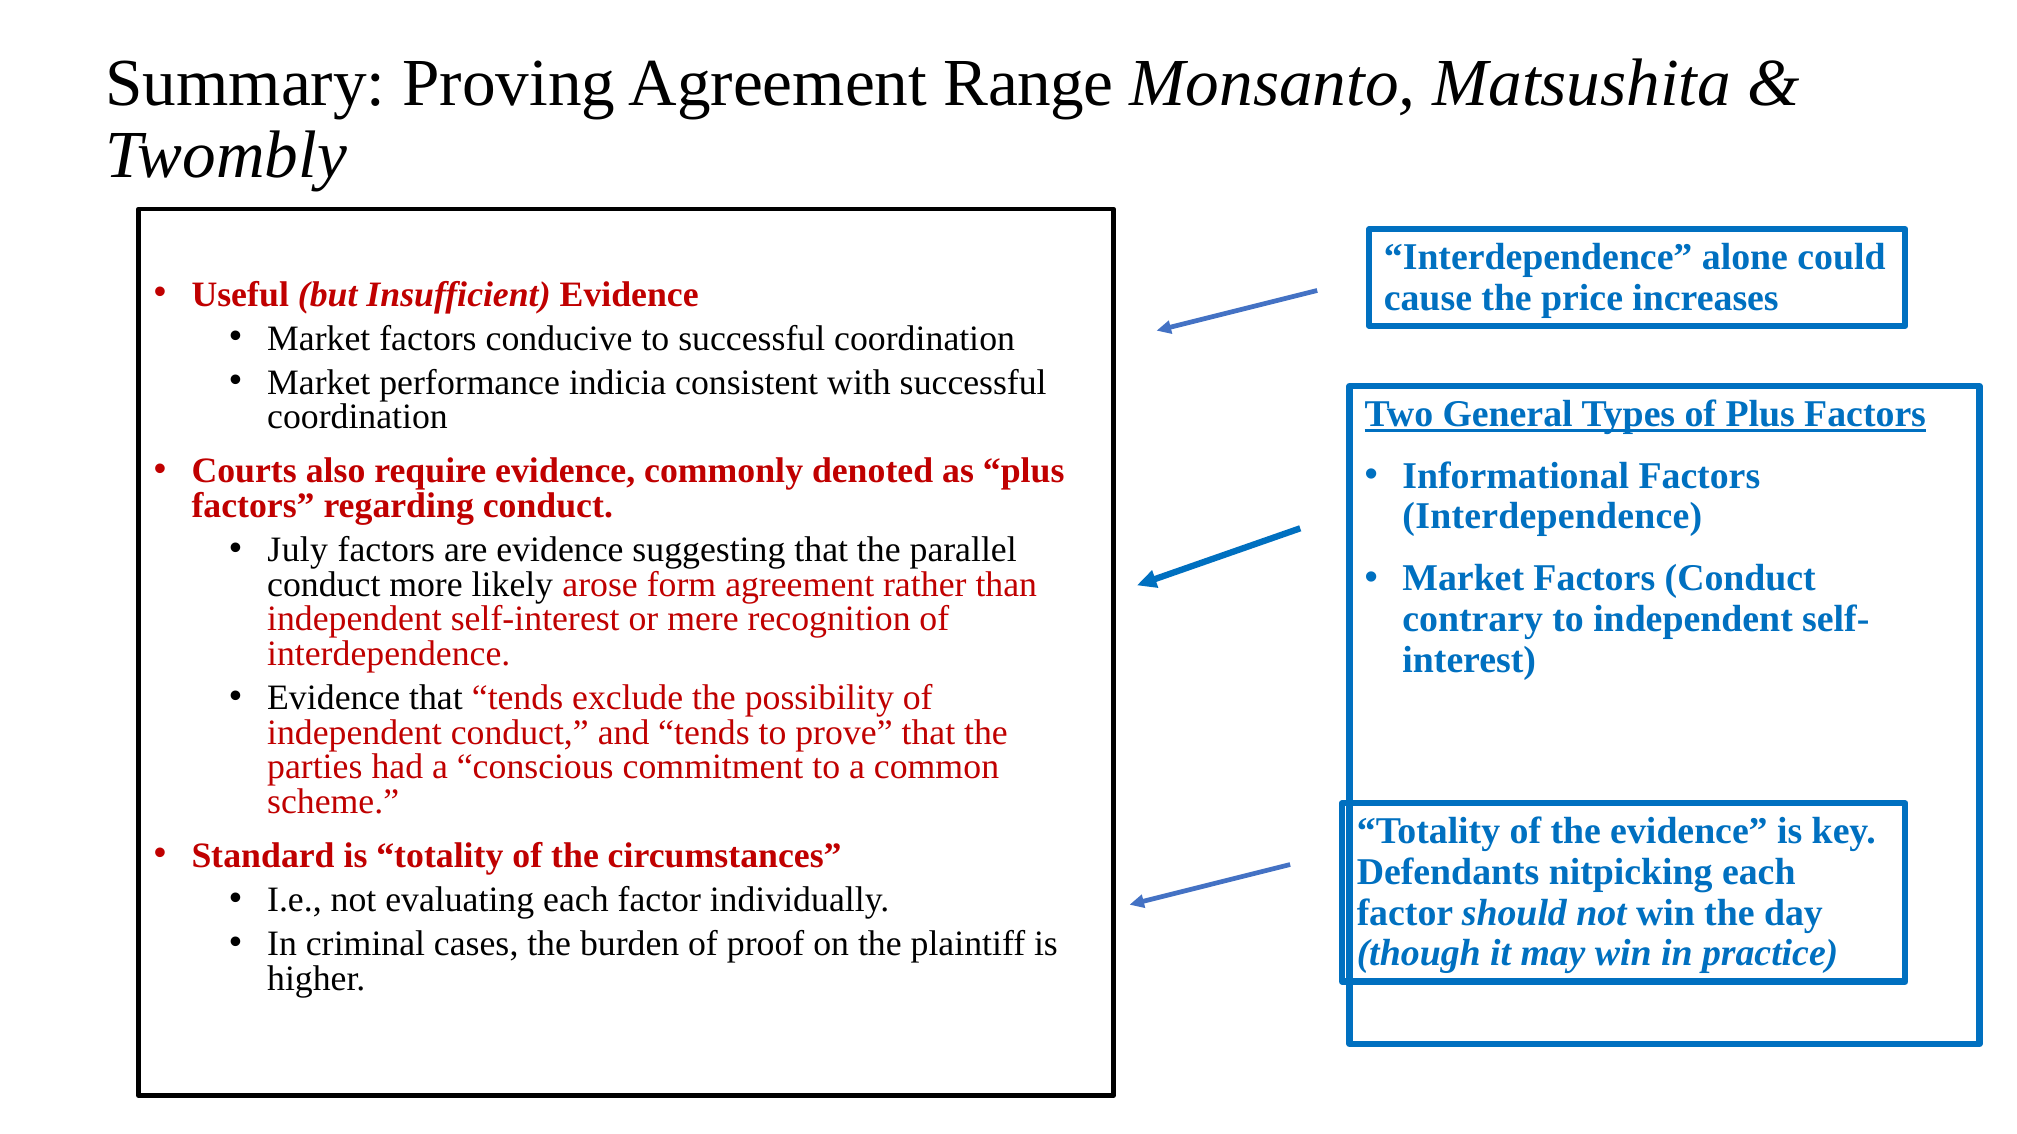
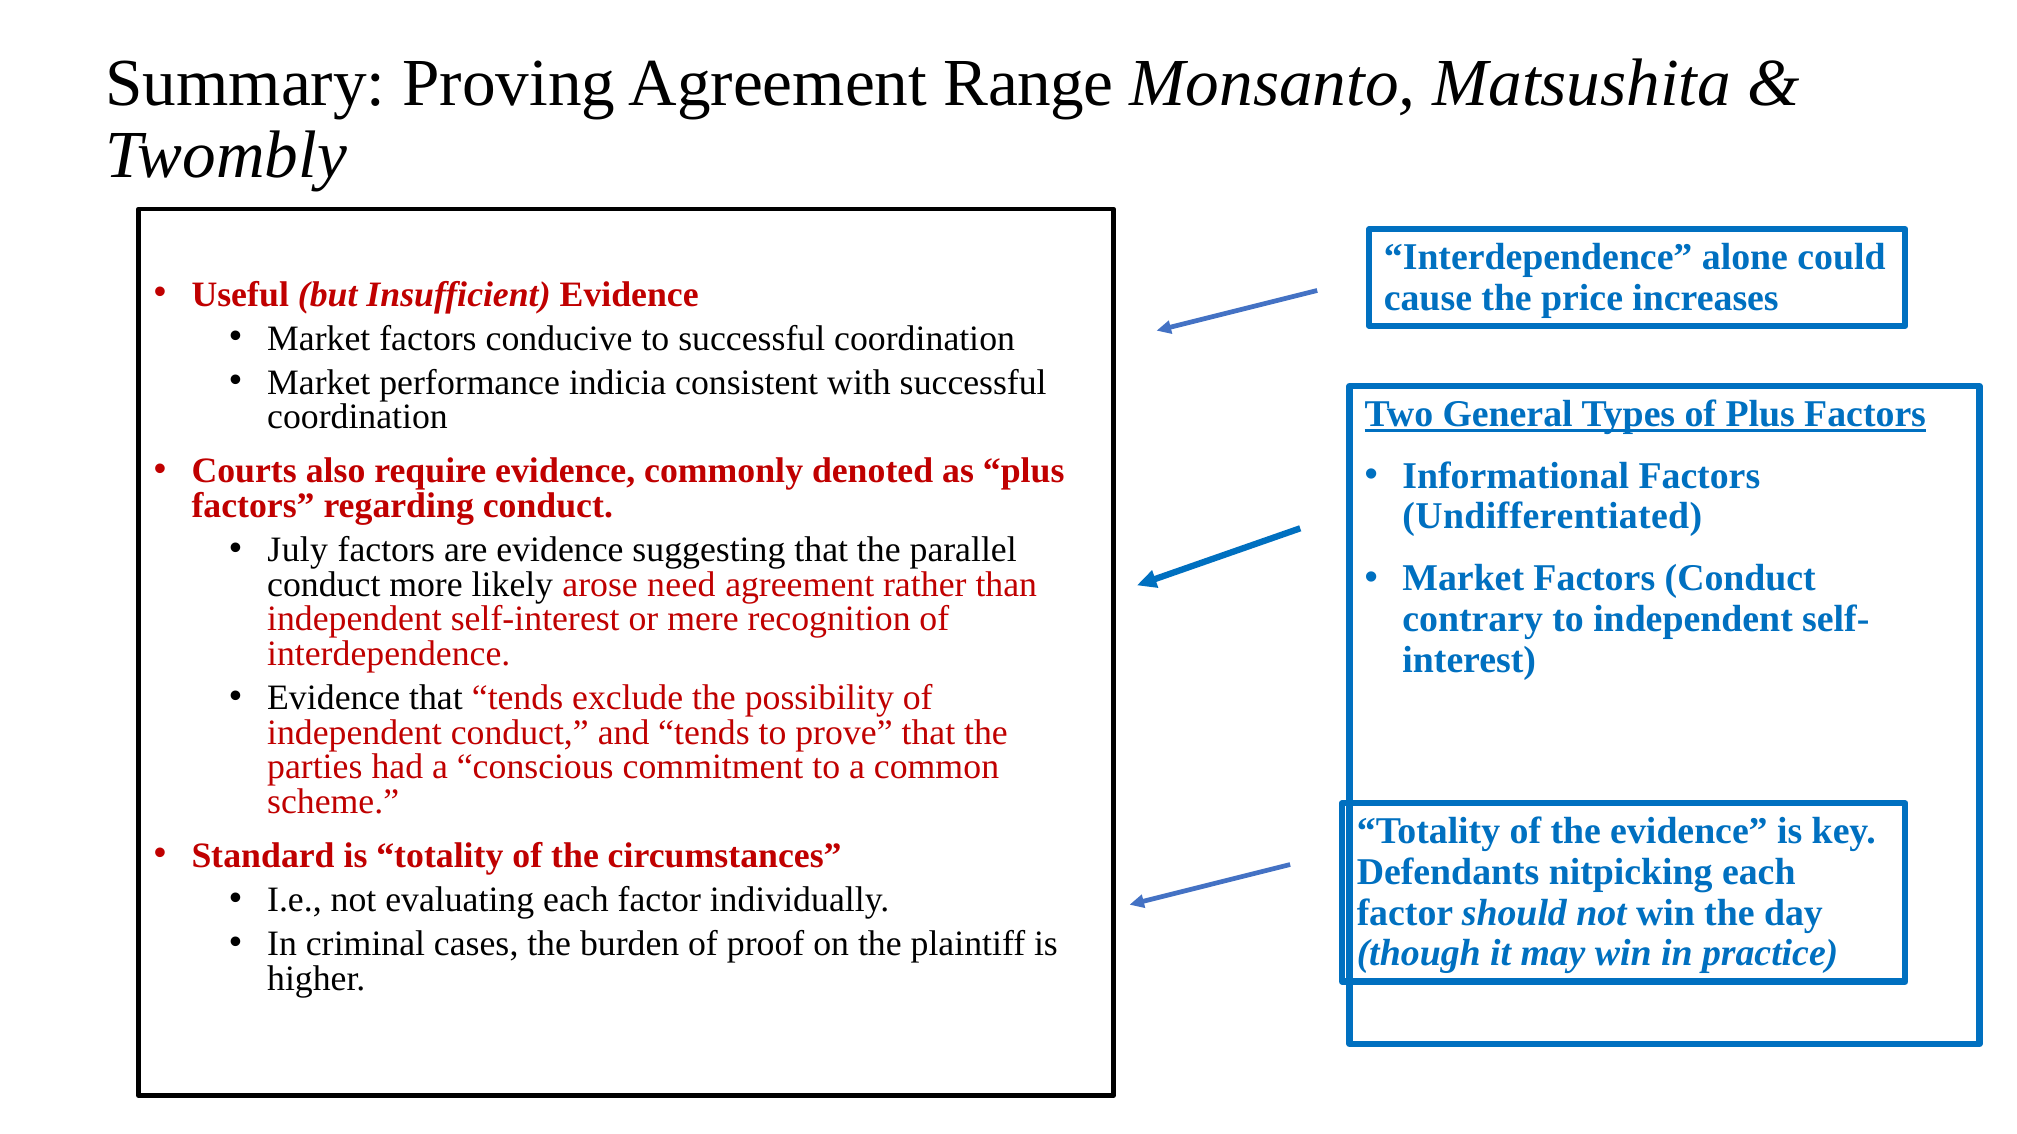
Interdependence: Interdependence -> Undifferentiated (1552, 517)
form: form -> need (681, 585)
